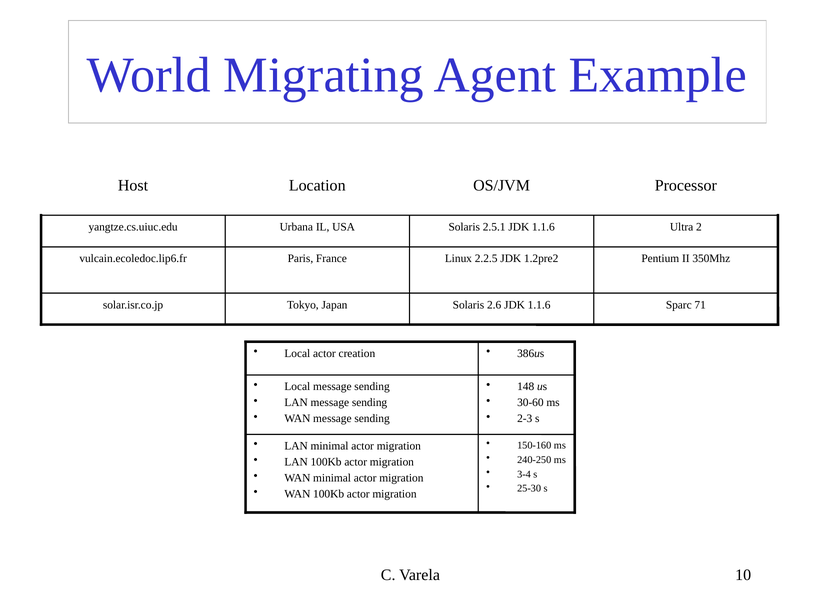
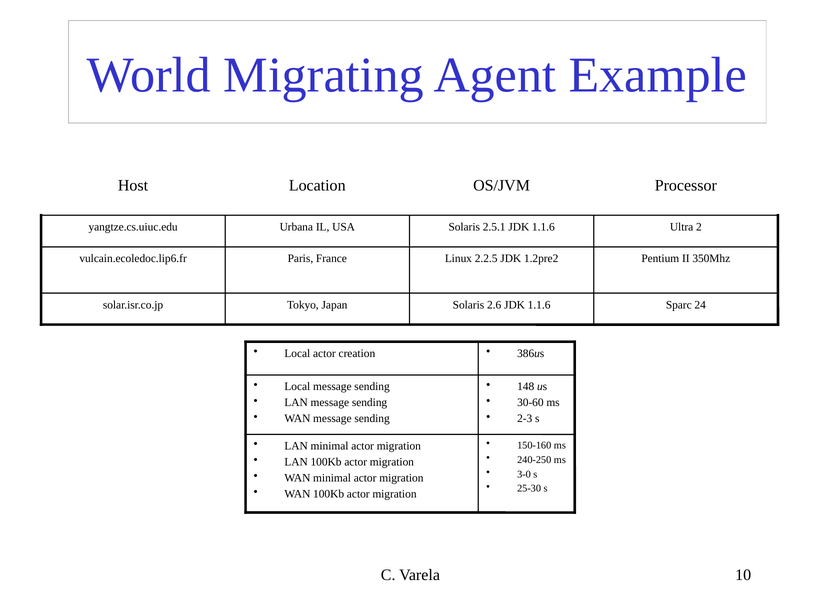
71: 71 -> 24 (700, 305)
3-4: 3-4 -> 3-0 (524, 475)
